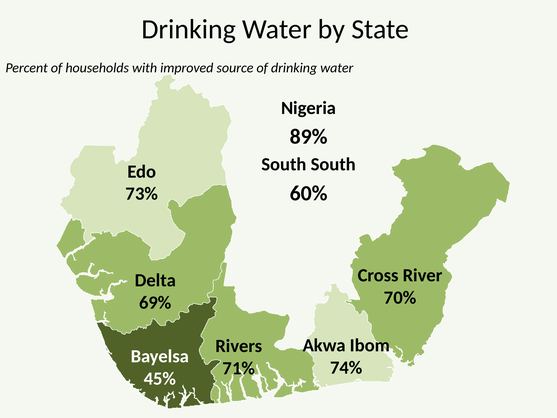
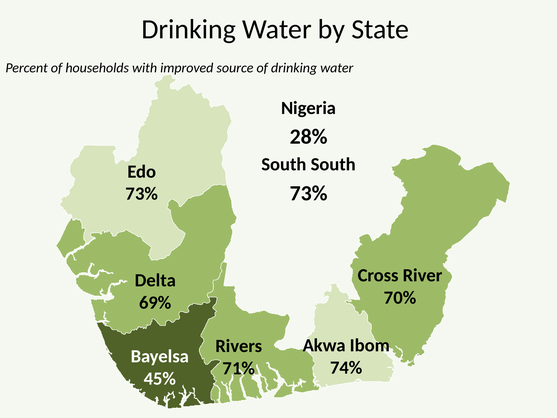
89%: 89% -> 28% (309, 137)
60%: 60% -> 73% (309, 193)
